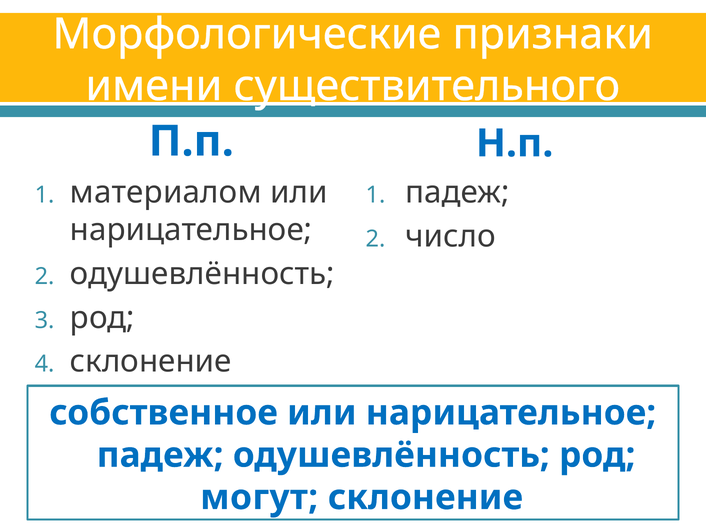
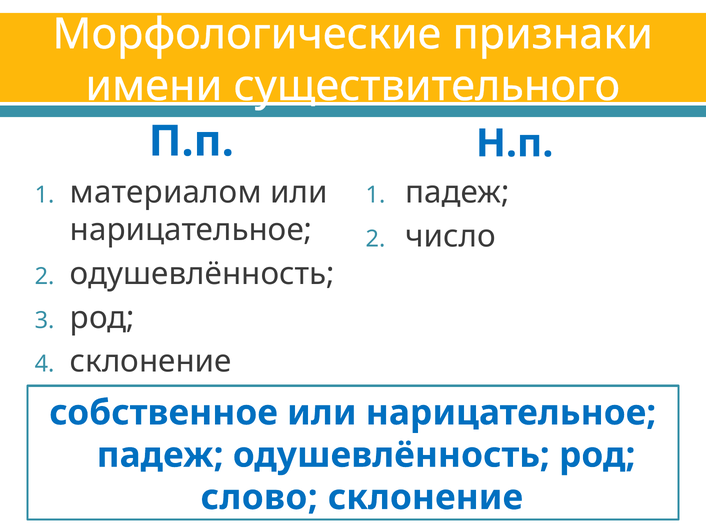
могут: могут -> слово (259, 498)
